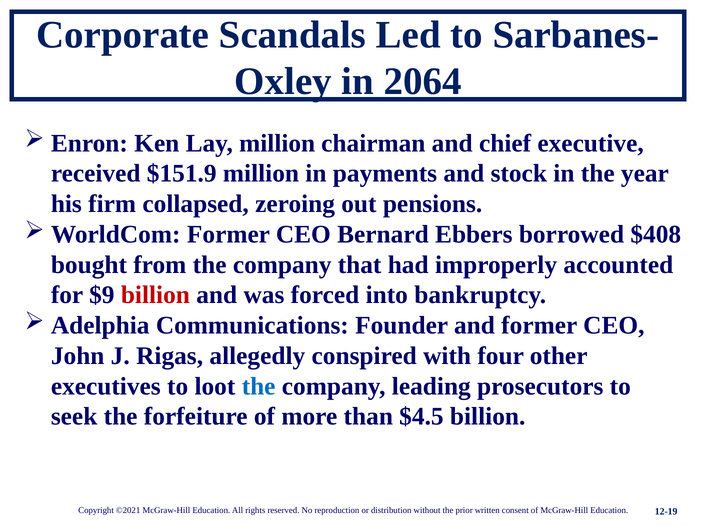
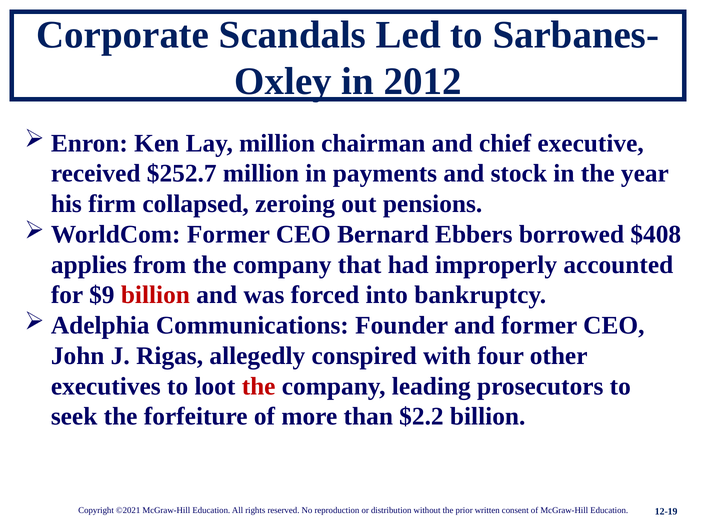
2064: 2064 -> 2012 (423, 82)
$151.9: $151.9 -> $252.7 (182, 174)
bought: bought -> applies (89, 265)
the colour: blue -> red (259, 387)
$4.5: $4.5 -> $2.2 (421, 417)
